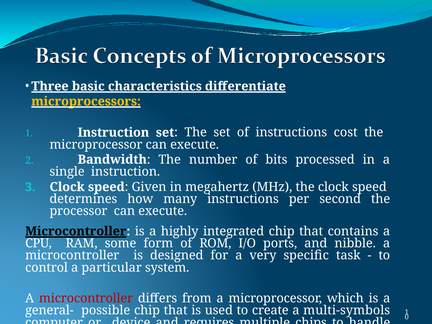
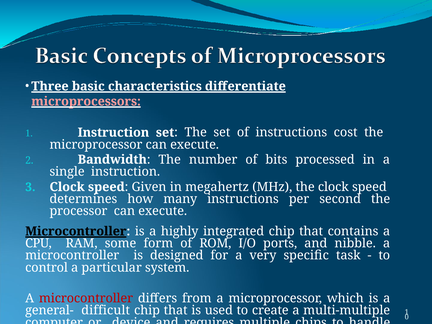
microprocessors colour: yellow -> pink (86, 101)
possible: possible -> difficult (106, 311)
multi-symbols: multi-symbols -> multi-multiple (347, 311)
